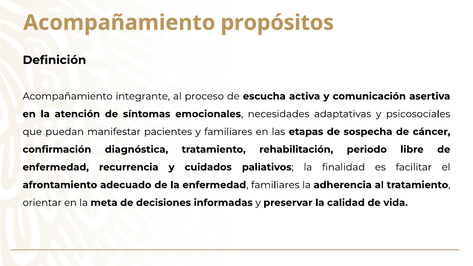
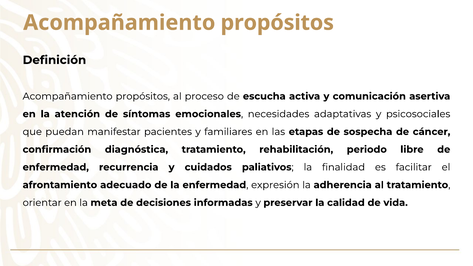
integrante: integrante -> propósitos (143, 96)
enfermedad familiares: familiares -> expresión (275, 185)
